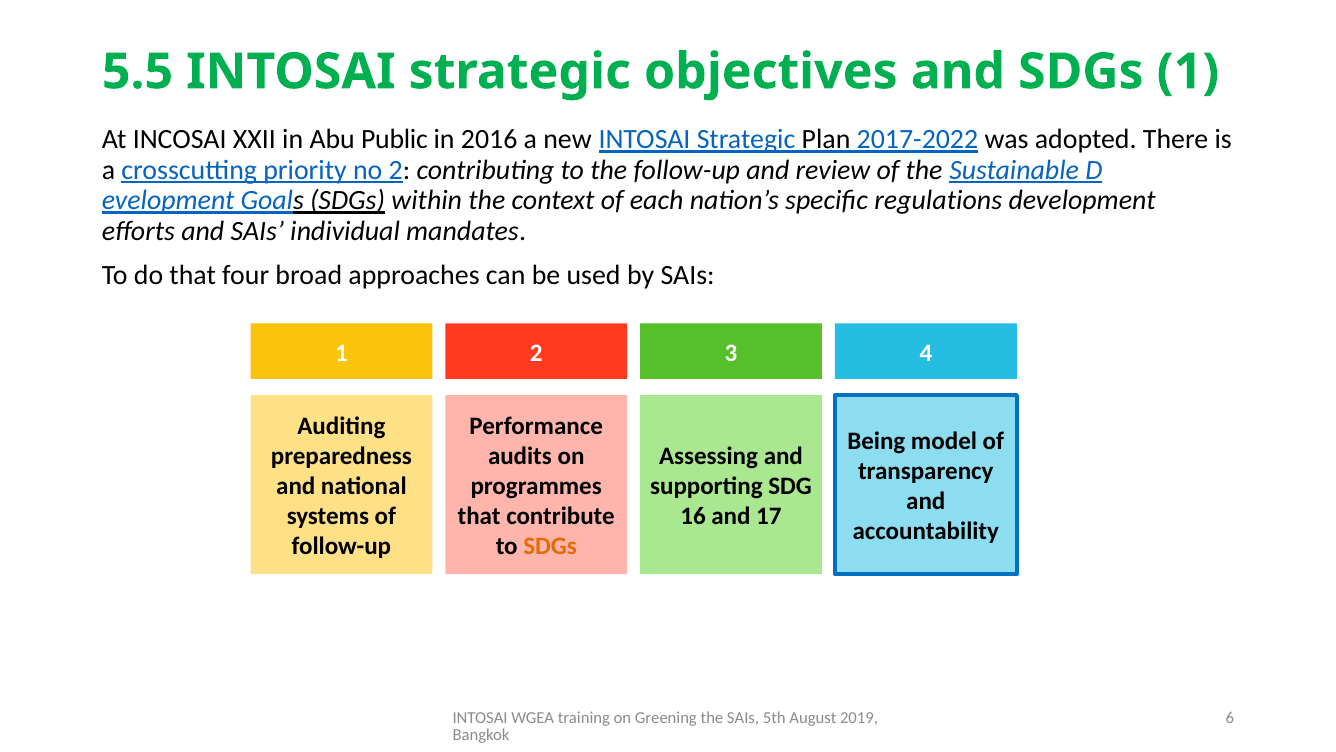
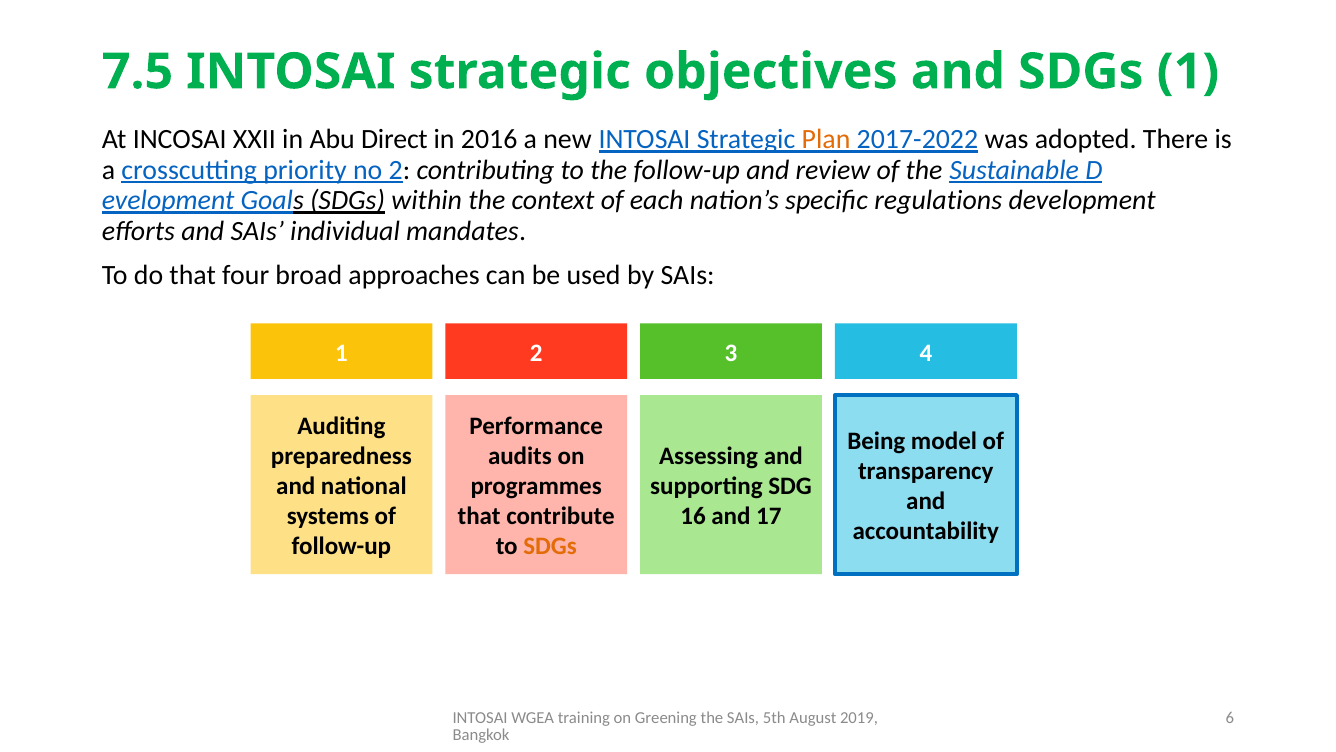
5.5: 5.5 -> 7.5 (138, 72)
Public: Public -> Direct (394, 139)
Plan colour: black -> orange (826, 139)
